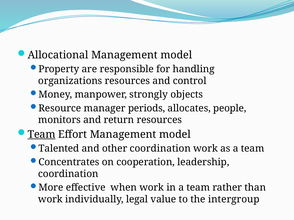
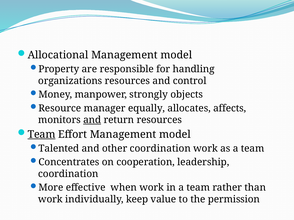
periods: periods -> equally (147, 108)
people: people -> affects (230, 108)
and underline: none -> present (92, 120)
legal: legal -> keep (137, 200)
intergroup: intergroup -> permission (234, 200)
